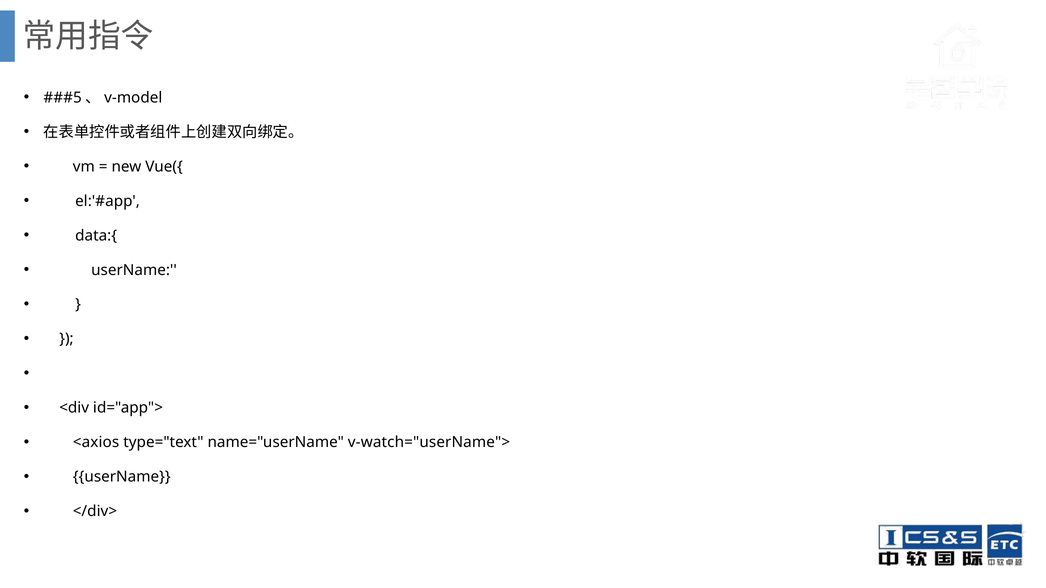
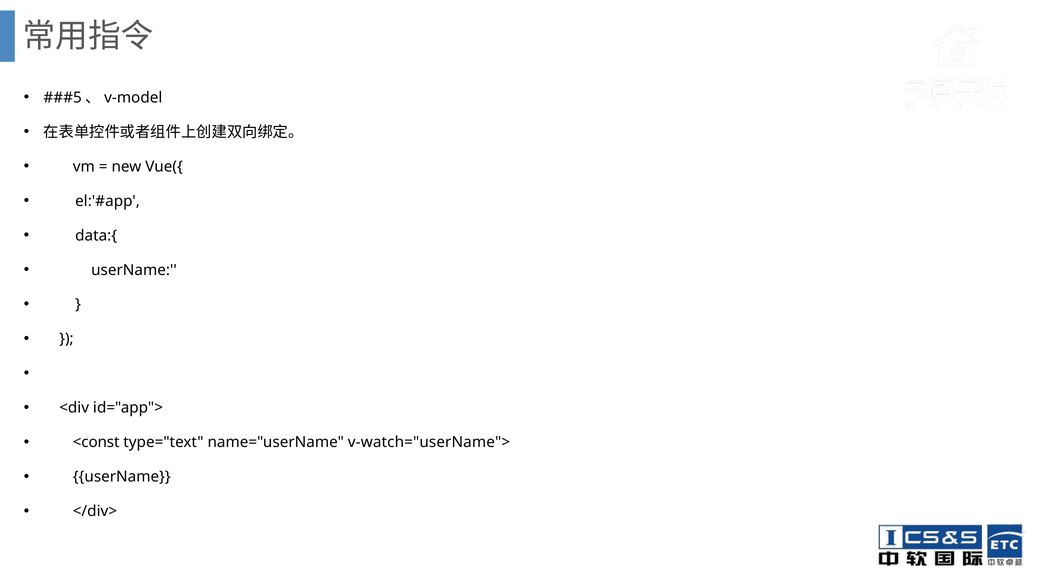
<axios: <axios -> <const (96, 443)
